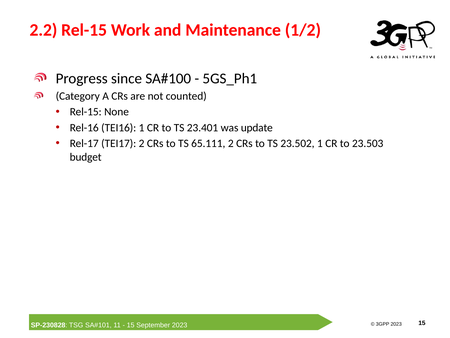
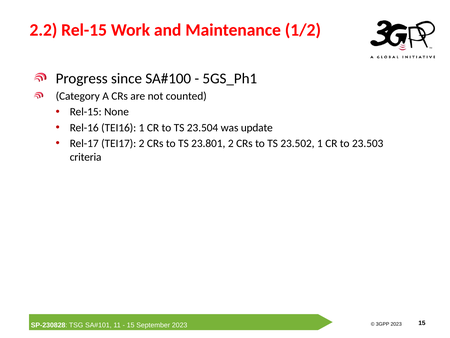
23.401: 23.401 -> 23.504 (203, 128)
65.111: 65.111 -> 23.801 (208, 143)
budget: budget -> criteria (86, 157)
